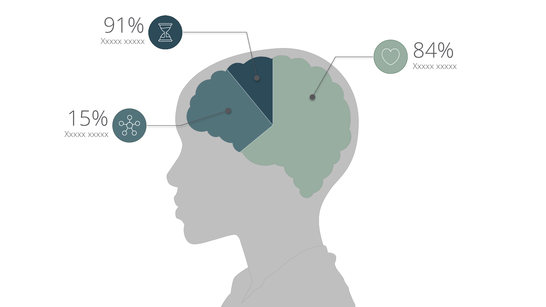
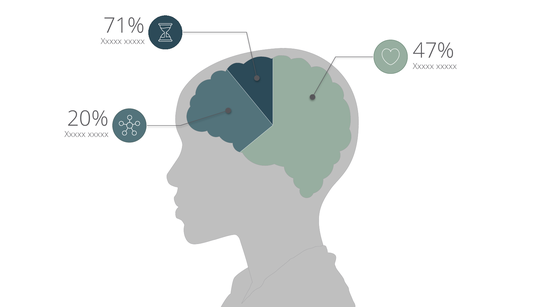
91%: 91% -> 71% (124, 26)
84%: 84% -> 47% (434, 51)
15%: 15% -> 20% (88, 119)
